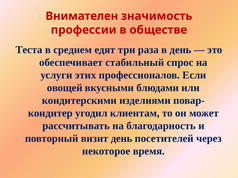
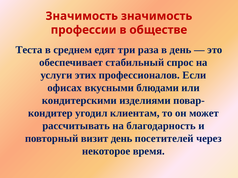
Внимателен: Внимателен -> Значимость (82, 16)
овощей: овощей -> офисах (65, 88)
